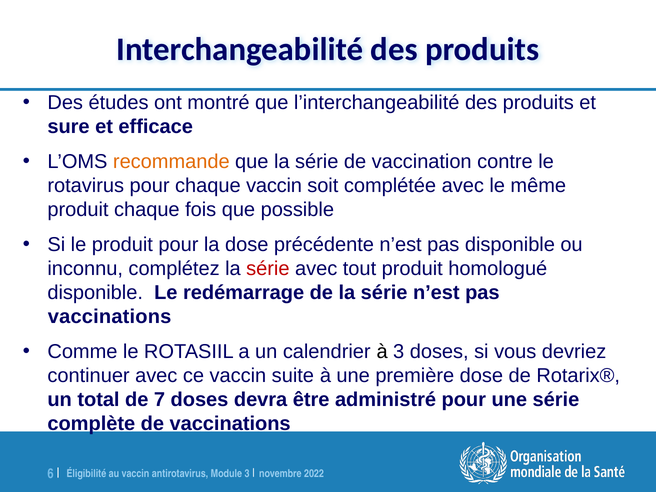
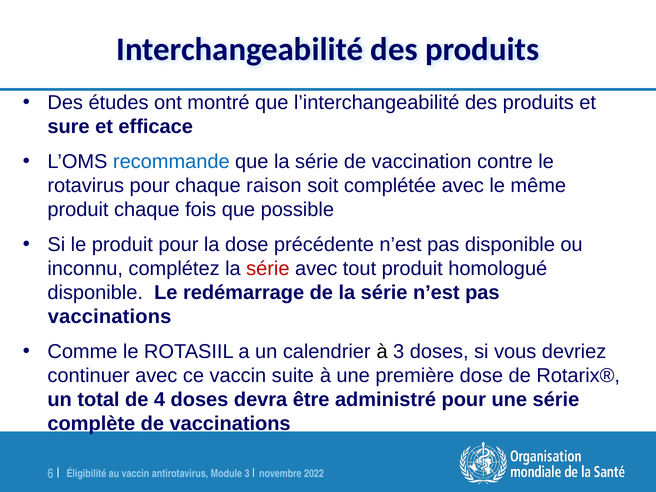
recommande colour: orange -> blue (171, 161)
chaque vaccin: vaccin -> raison (274, 186)
7: 7 -> 4 (159, 400)
